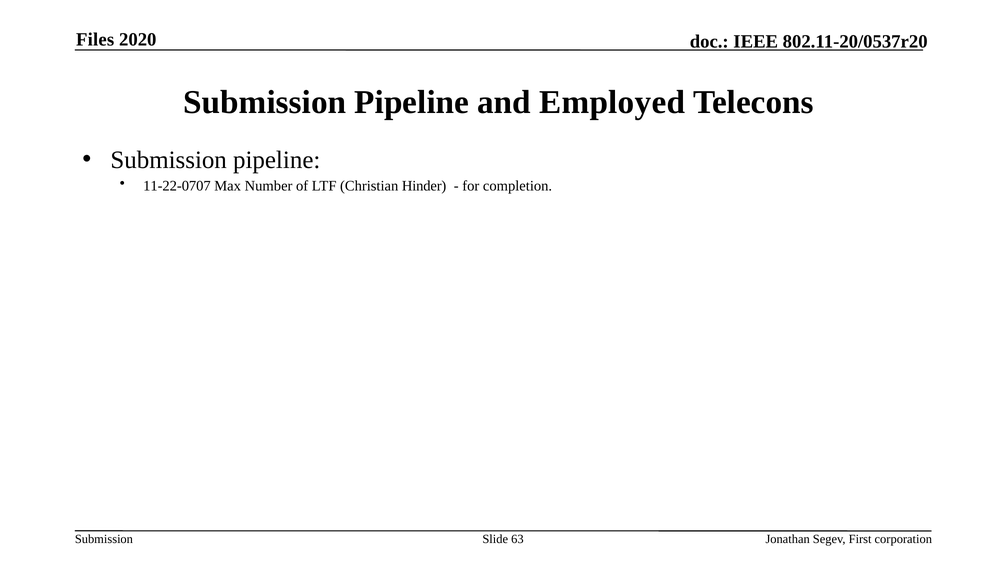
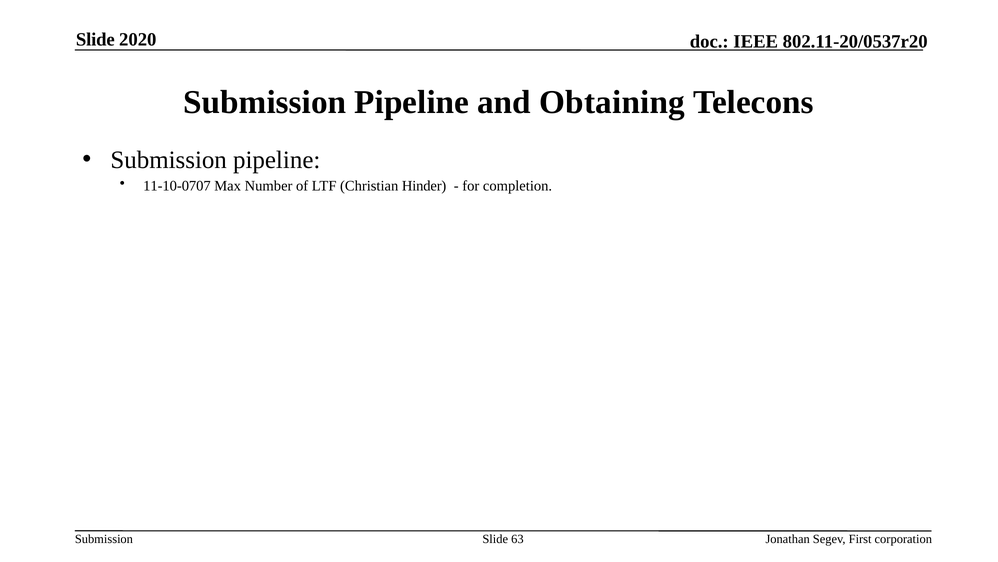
Files: Files -> Slide (95, 40)
Employed: Employed -> Obtaining (612, 102)
11-22-0707: 11-22-0707 -> 11-10-0707 (177, 186)
